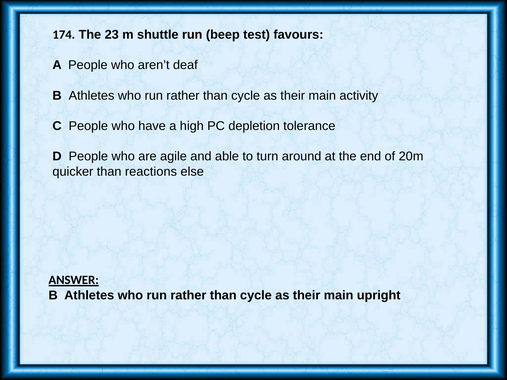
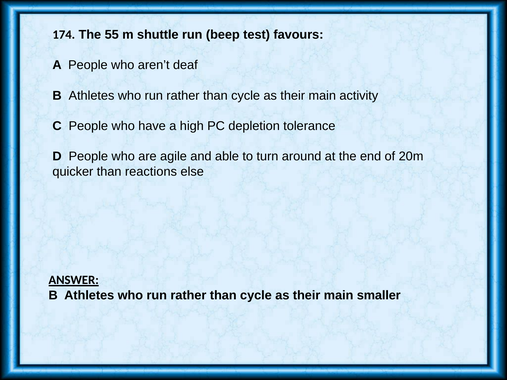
23: 23 -> 55 (112, 35)
upright: upright -> smaller (379, 296)
